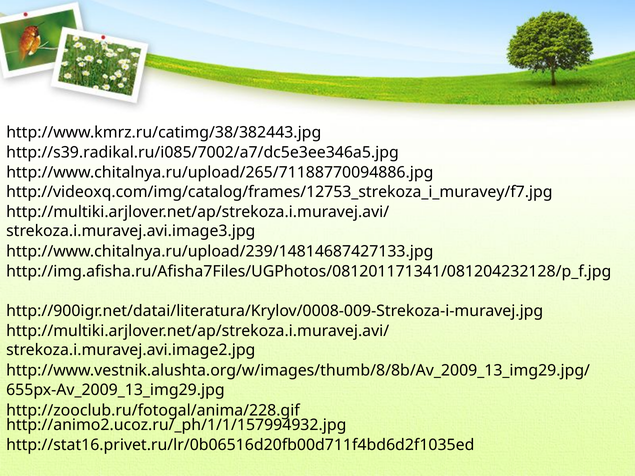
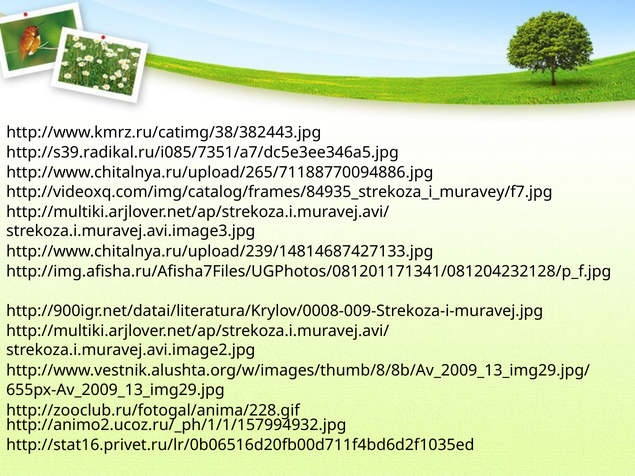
http://s39.radikal.ru/i085/7002/a7/dc5e3ee346a5.jpg: http://s39.radikal.ru/i085/7002/a7/dc5e3ee346a5.jpg -> http://s39.radikal.ru/i085/7351/a7/dc5e3ee346a5.jpg (203, 153)
http://videoxq.com/img/catalog/frames/12753_strekoza_i_muravey/f7.jpg: http://videoxq.com/img/catalog/frames/12753_strekoza_i_muravey/f7.jpg -> http://videoxq.com/img/catalog/frames/84935_strekoza_i_muravey/f7.jpg (279, 192)
